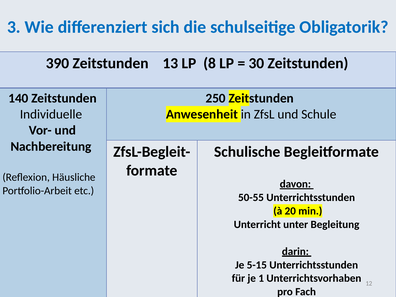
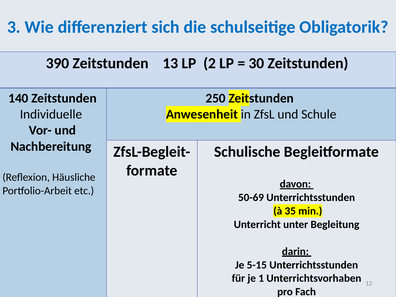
8: 8 -> 2 (210, 63)
50-55: 50-55 -> 50-69 (251, 198)
20: 20 -> 35 (290, 211)
